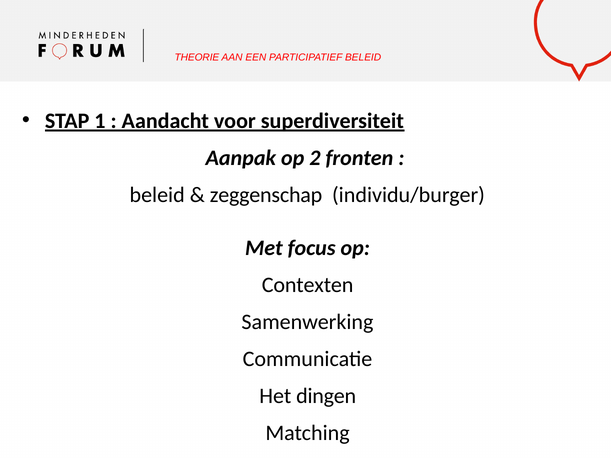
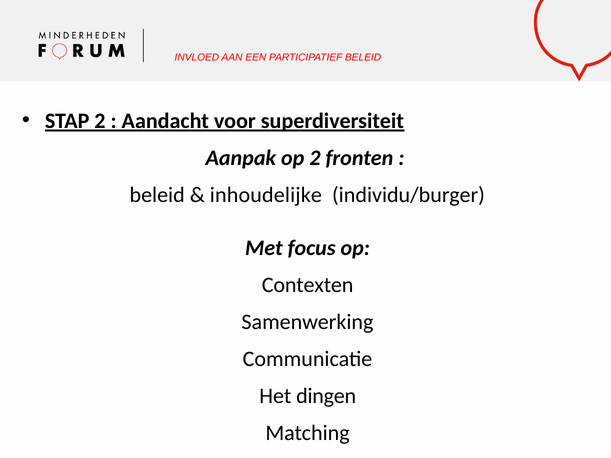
THEORIE: THEORIE -> INVLOED (197, 57)
STAP 1: 1 -> 2 (100, 121)
zeggenschap: zeggenschap -> inhoudelijke (266, 195)
